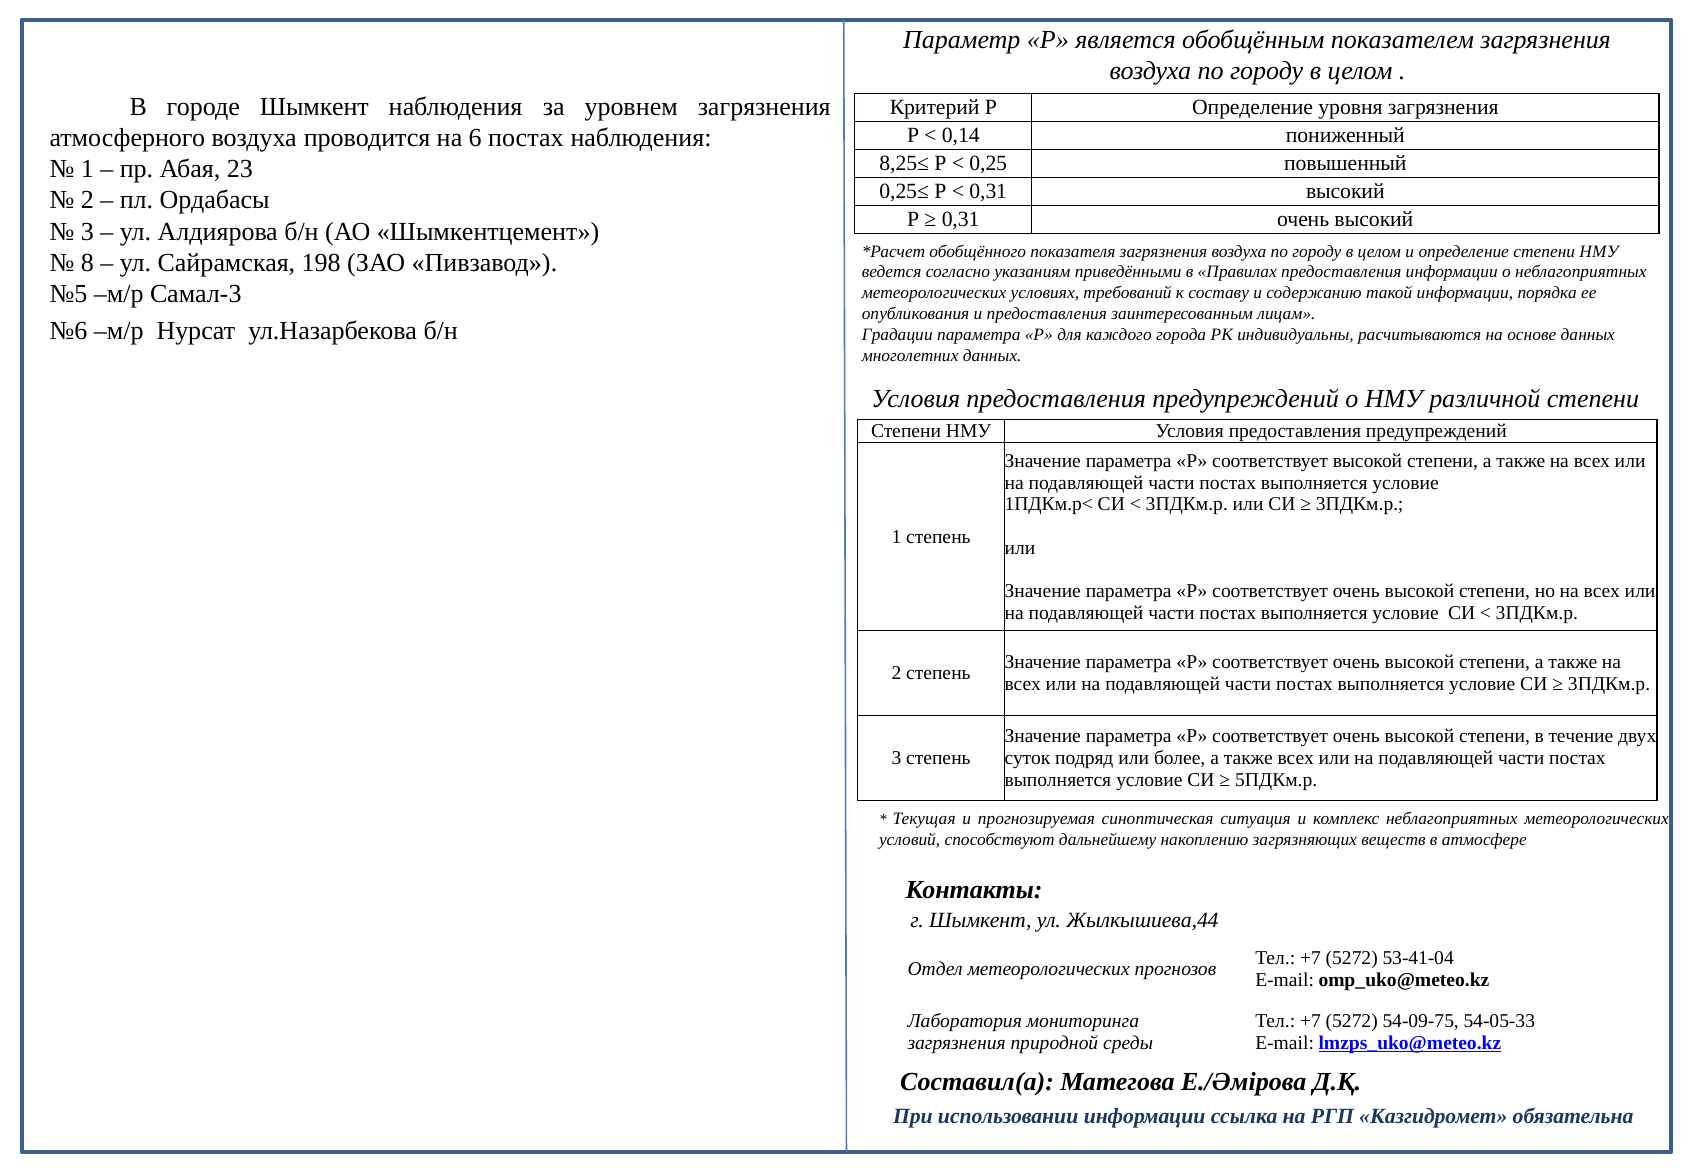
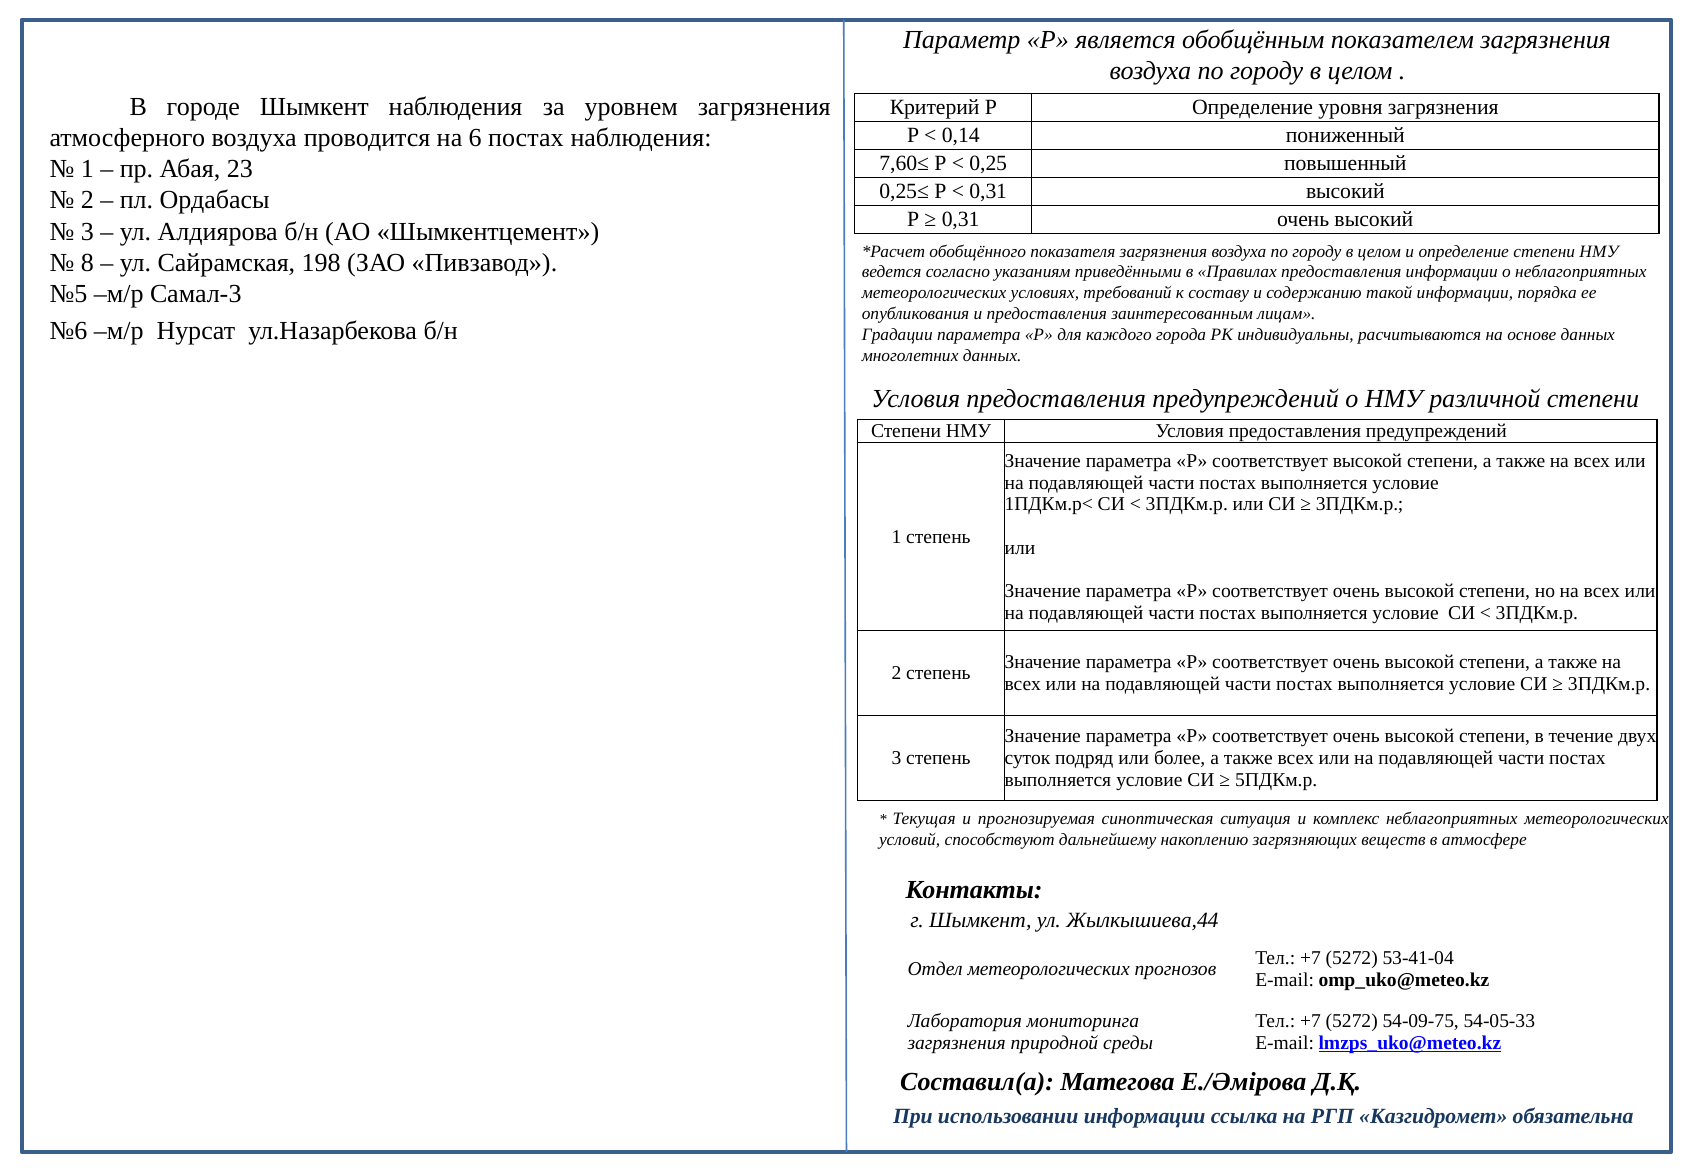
8,25≤: 8,25≤ -> 7,60≤ (904, 163)
